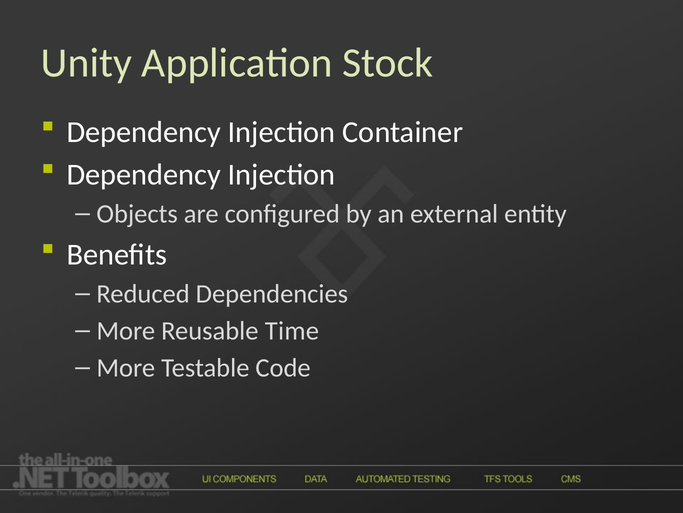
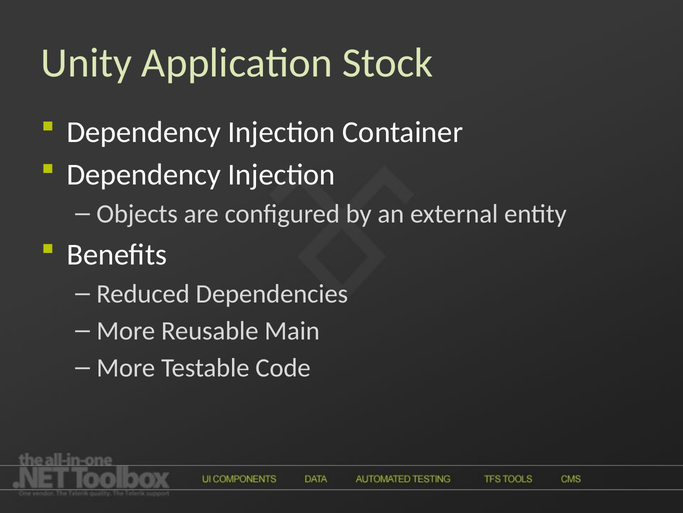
Time: Time -> Main (292, 330)
